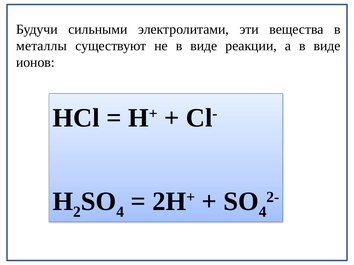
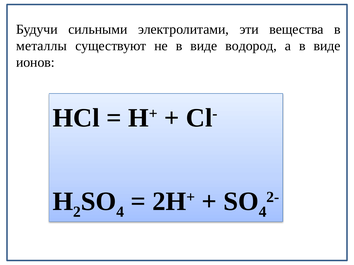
реакции: реакции -> водород (251, 46)
